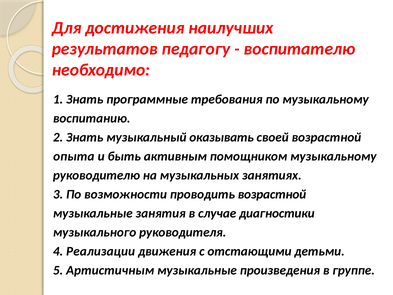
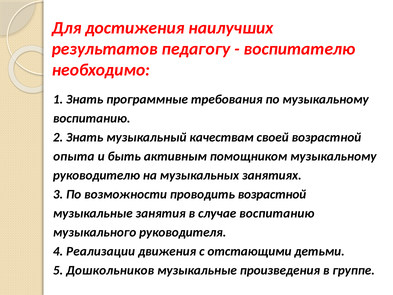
оказывать: оказывать -> качествам (222, 137)
случае диагностики: диагностики -> воспитанию (277, 213)
Артистичным: Артистичным -> Дошкольников (110, 270)
